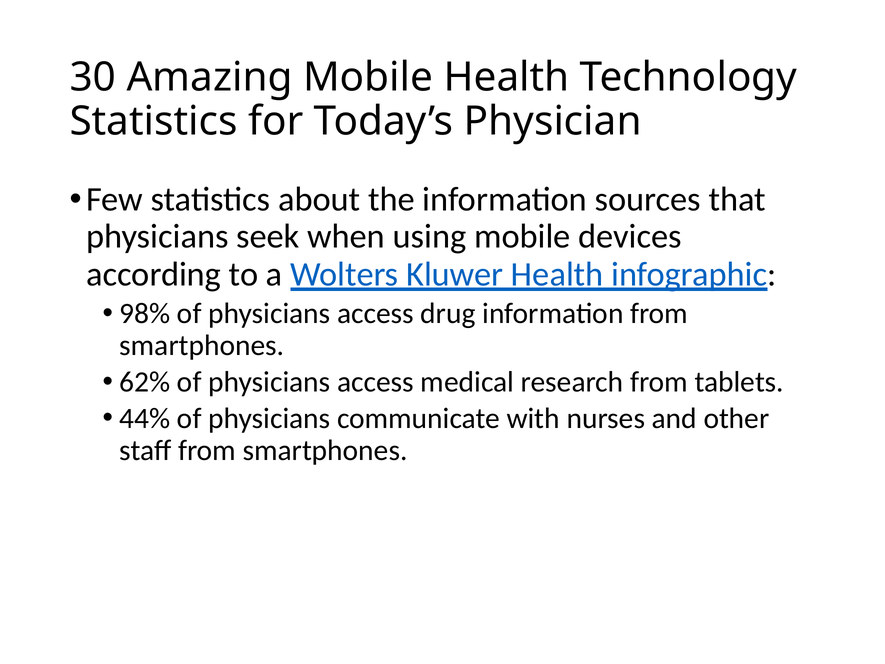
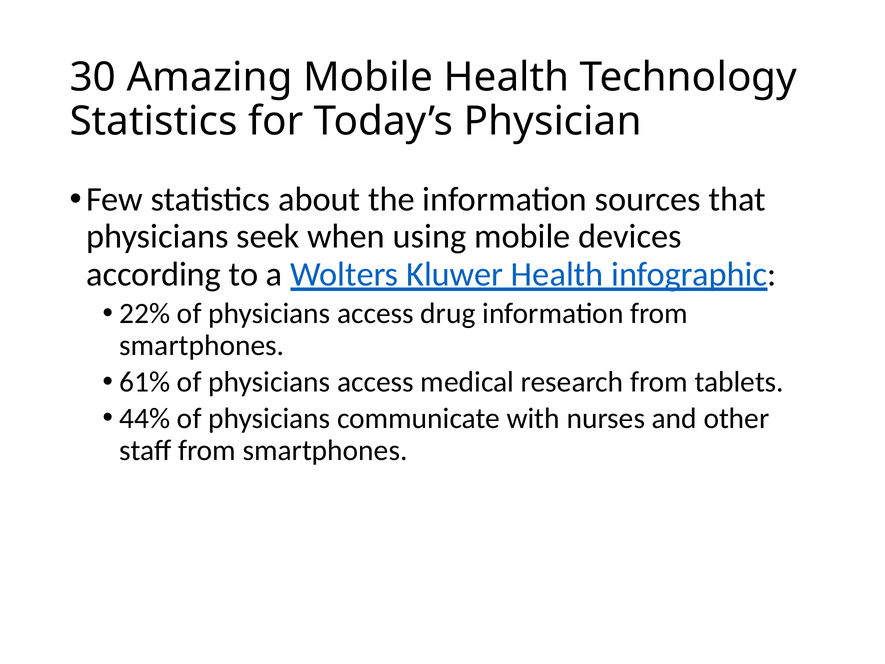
98%: 98% -> 22% (145, 314)
62%: 62% -> 61% (145, 382)
